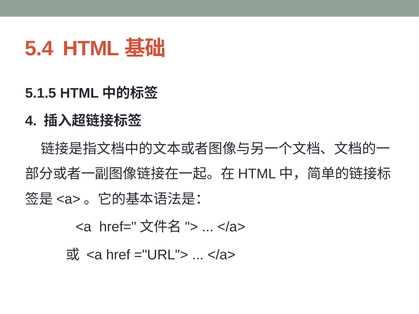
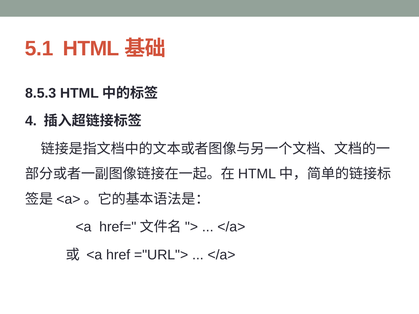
5.4: 5.4 -> 5.1 (39, 49)
5.1.5: 5.1.5 -> 8.5.3 (41, 93)
